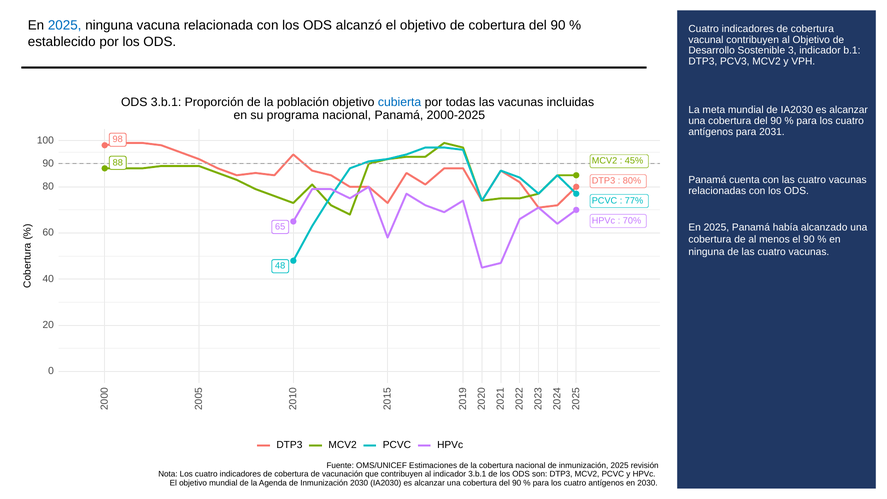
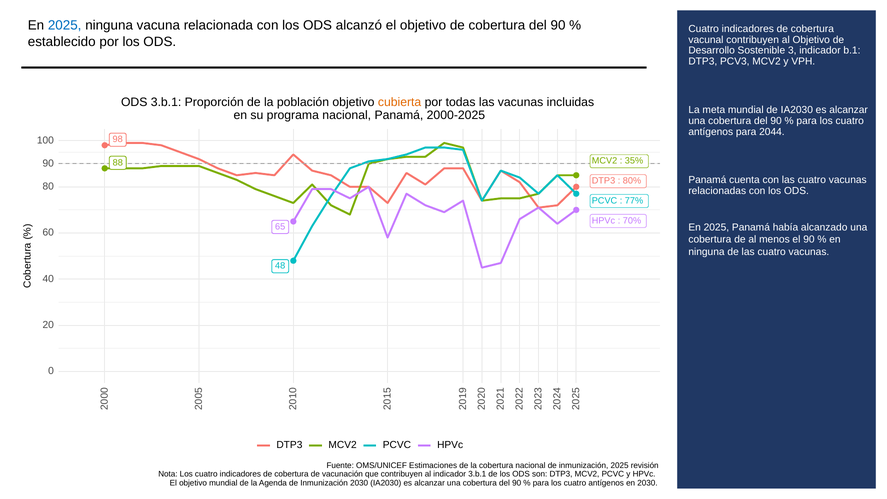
cubierta colour: blue -> orange (400, 102)
2031: 2031 -> 2044 (772, 132)
45%: 45% -> 35% (634, 161)
